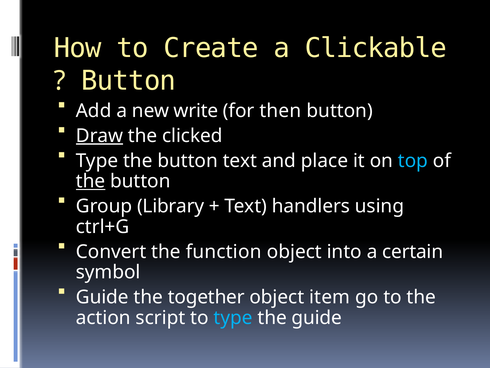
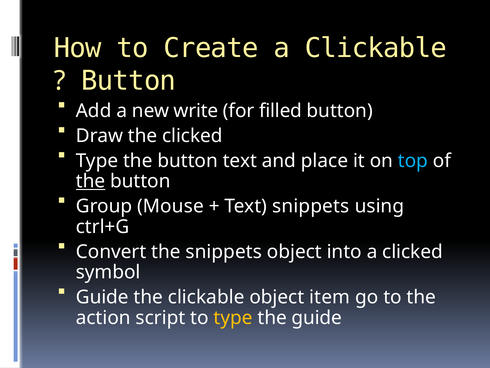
then: then -> filled (281, 111)
Draw underline: present -> none (99, 136)
Library: Library -> Mouse (170, 206)
Text handlers: handlers -> snippets (311, 206)
the function: function -> snippets (224, 251)
a certain: certain -> clicked (413, 251)
the together: together -> clickable (206, 297)
type colour: light blue -> yellow (233, 317)
